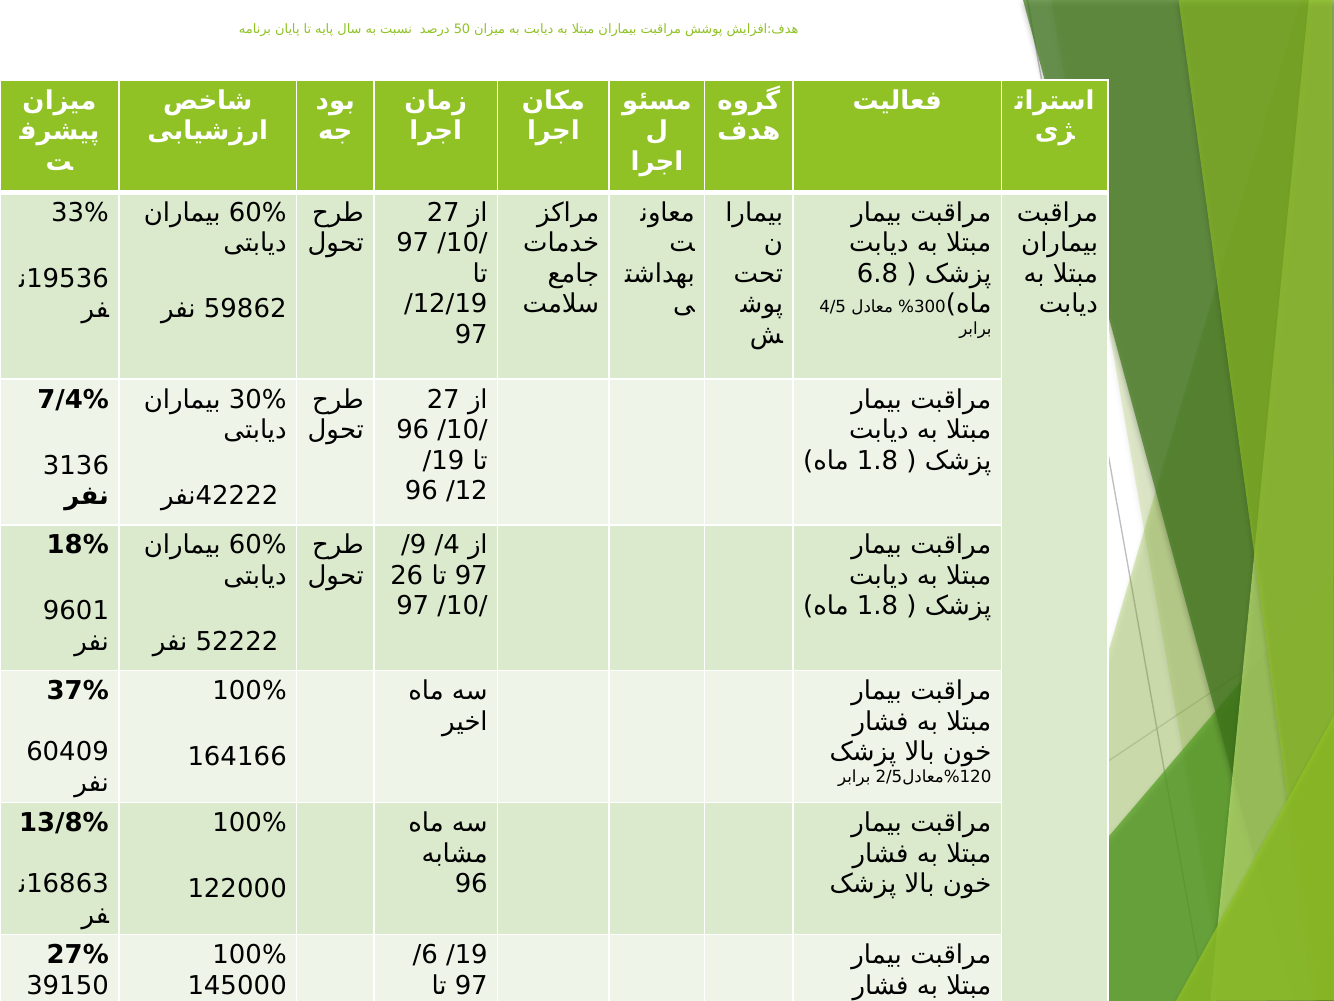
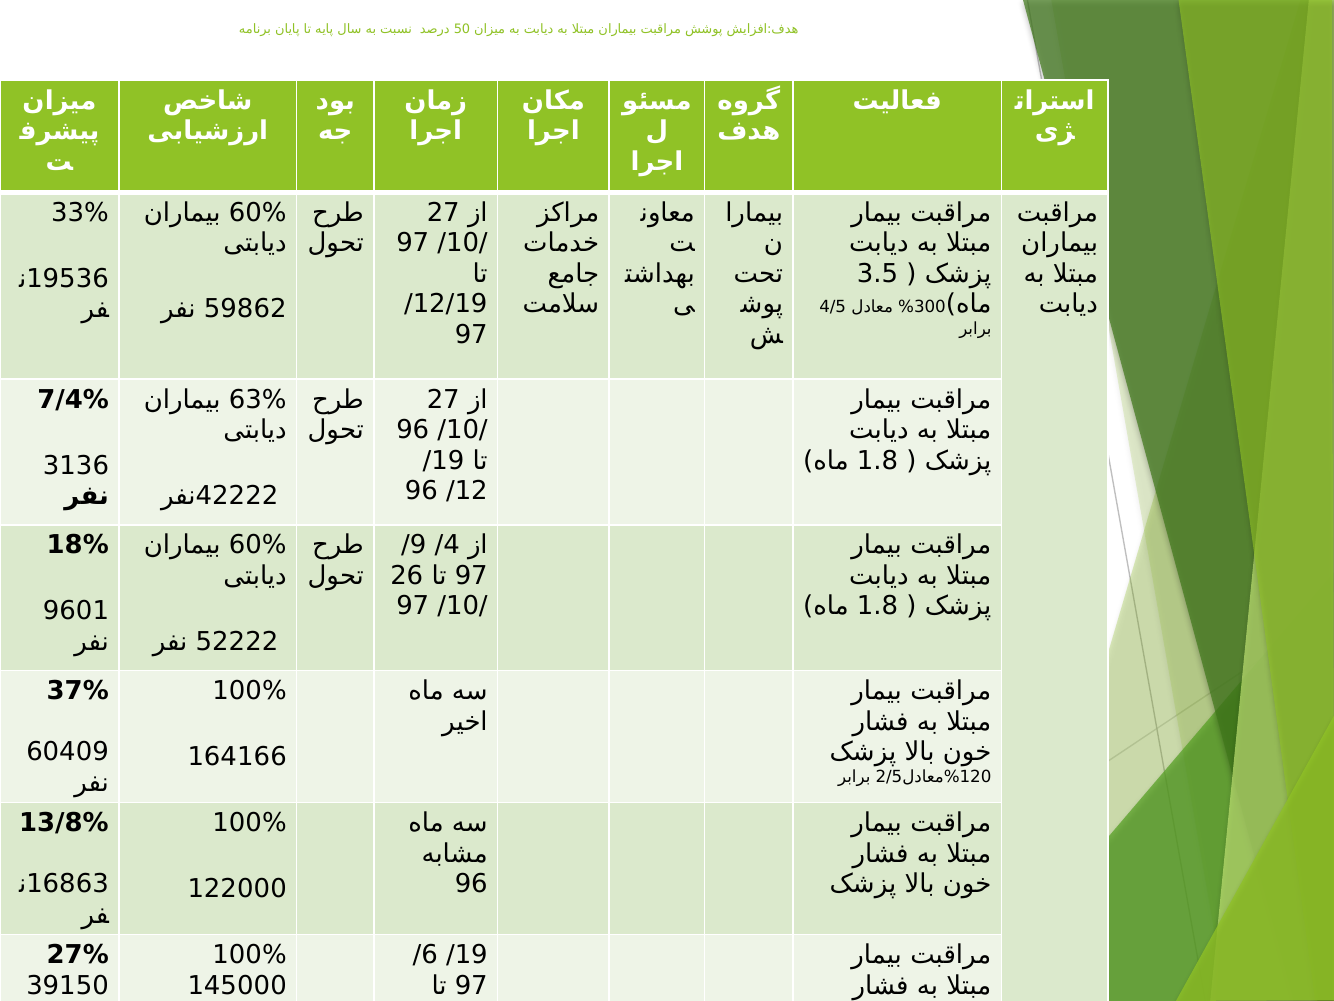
6.8: 6.8 -> 3.5 (878, 274)
30%: 30% -> 63% (258, 399)
